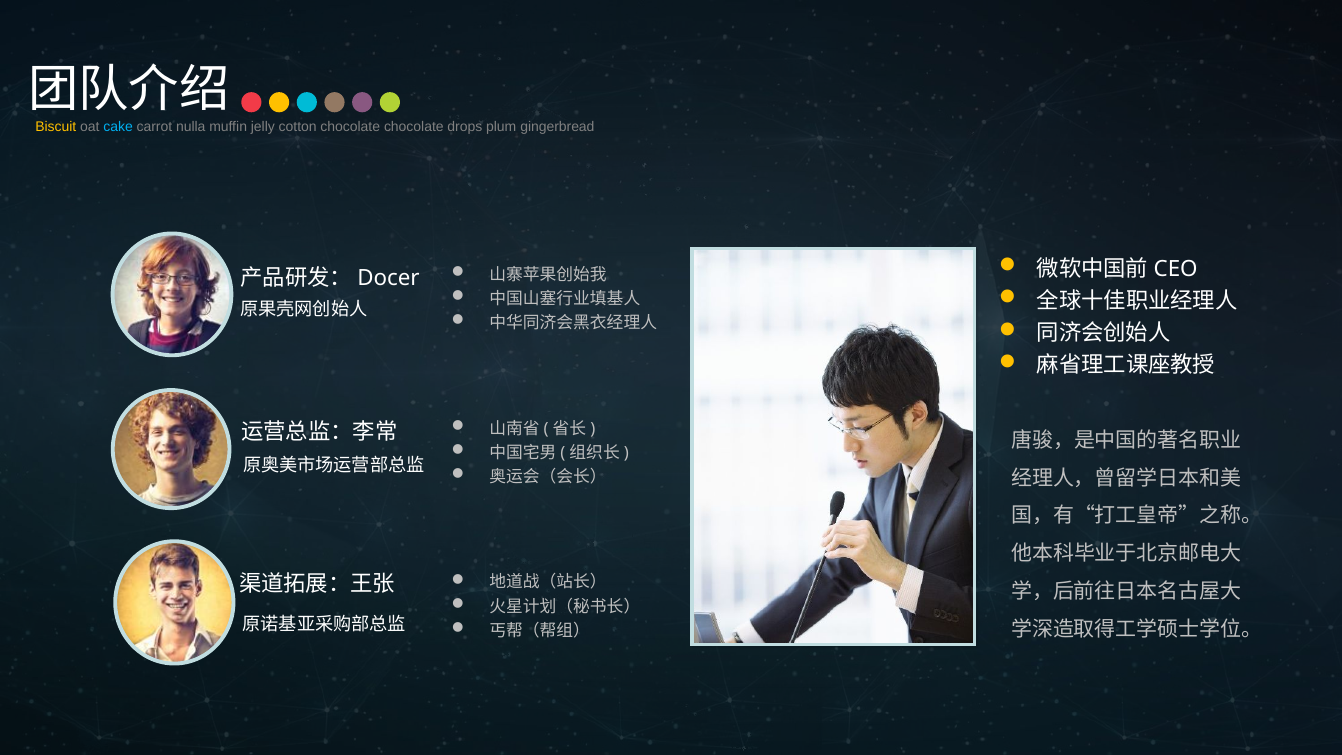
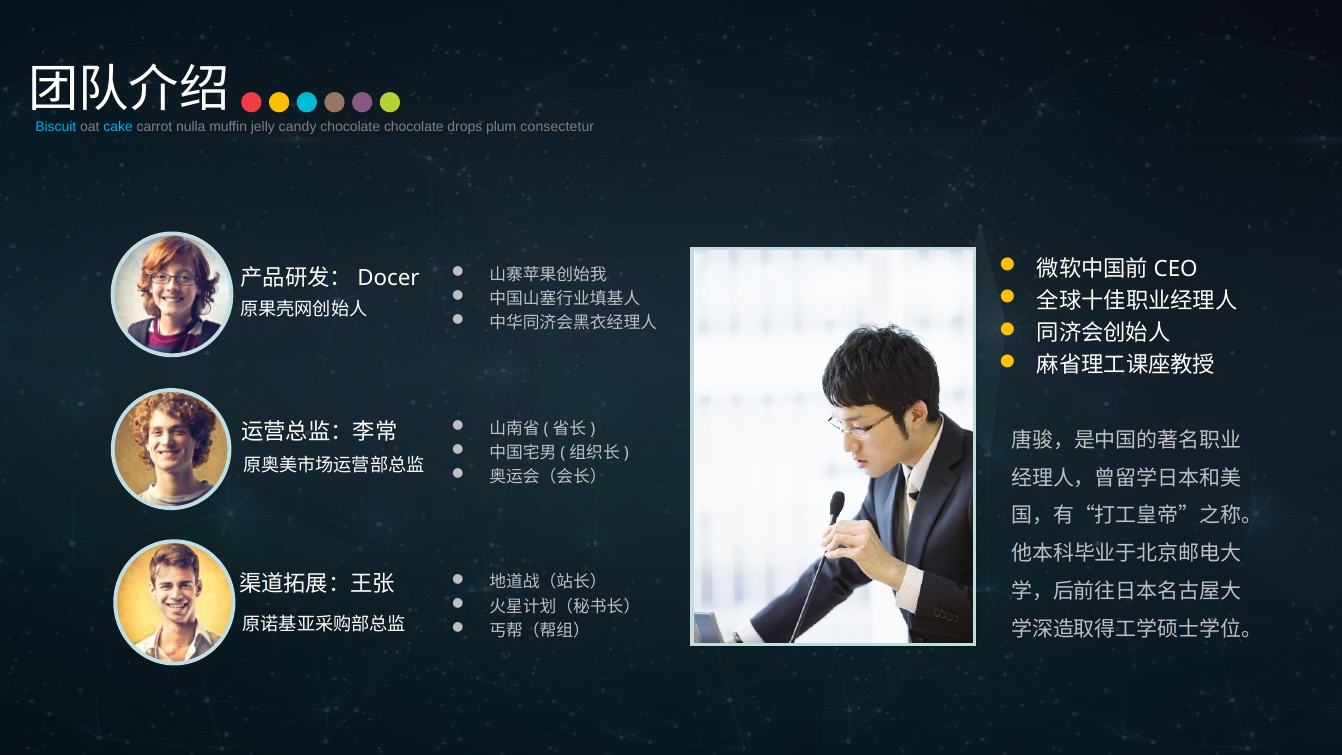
Biscuit colour: yellow -> light blue (56, 127)
cotton: cotton -> candy (298, 127)
gingerbread: gingerbread -> consectetur (557, 127)
